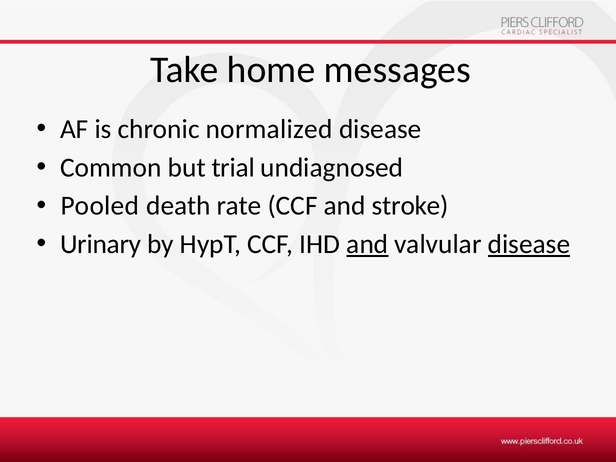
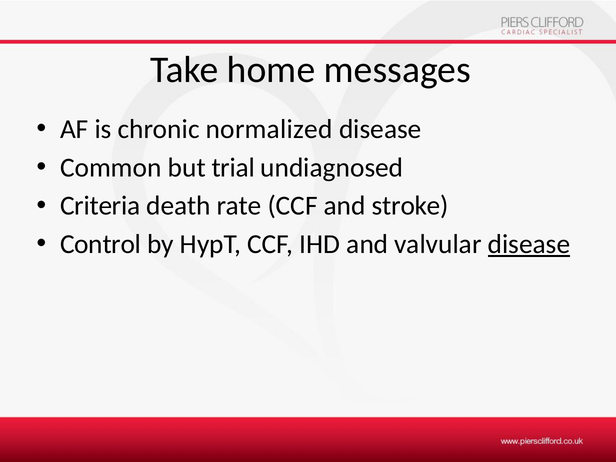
Pooled: Pooled -> Criteria (100, 206)
Urinary: Urinary -> Control (101, 244)
and underline: present -> none (367, 244)
